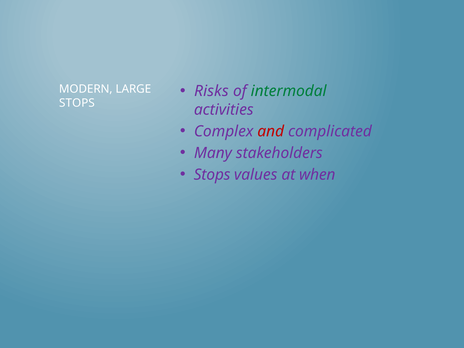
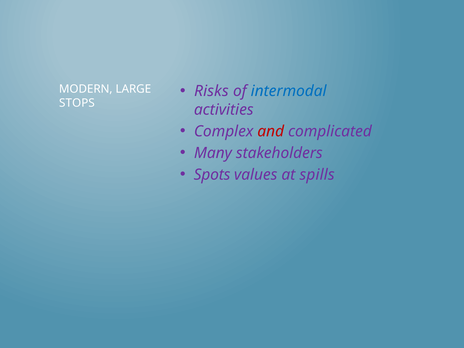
intermodal colour: green -> blue (289, 91)
Stops: Stops -> Spots (212, 175)
when: when -> spills (317, 175)
